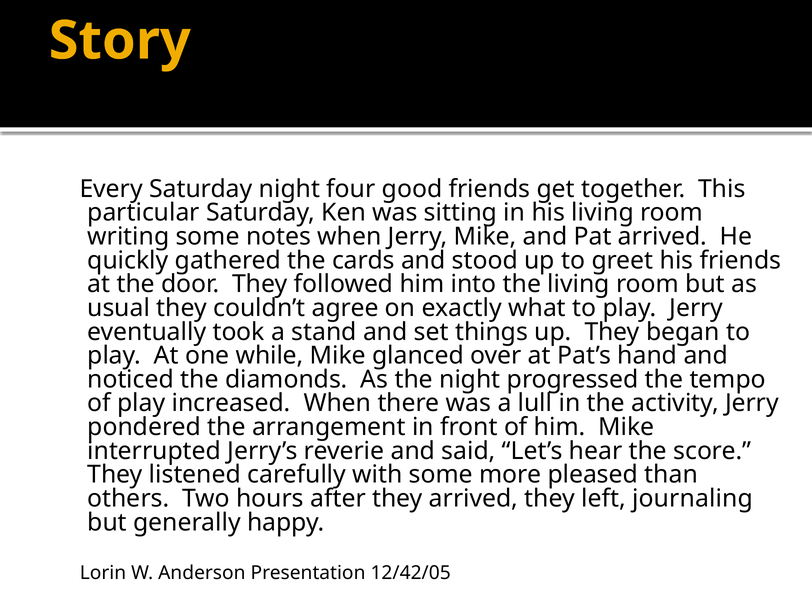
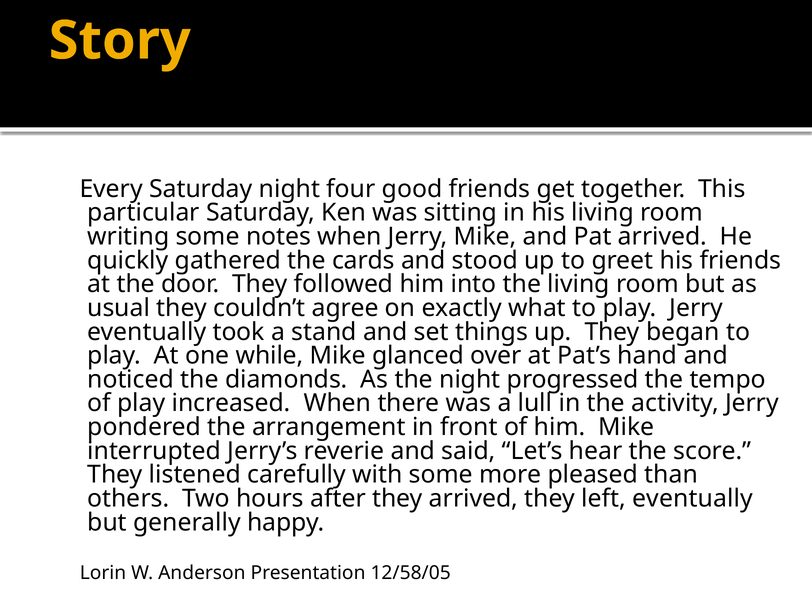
left journaling: journaling -> eventually (693, 499)
12/42/05: 12/42/05 -> 12/58/05 (411, 573)
